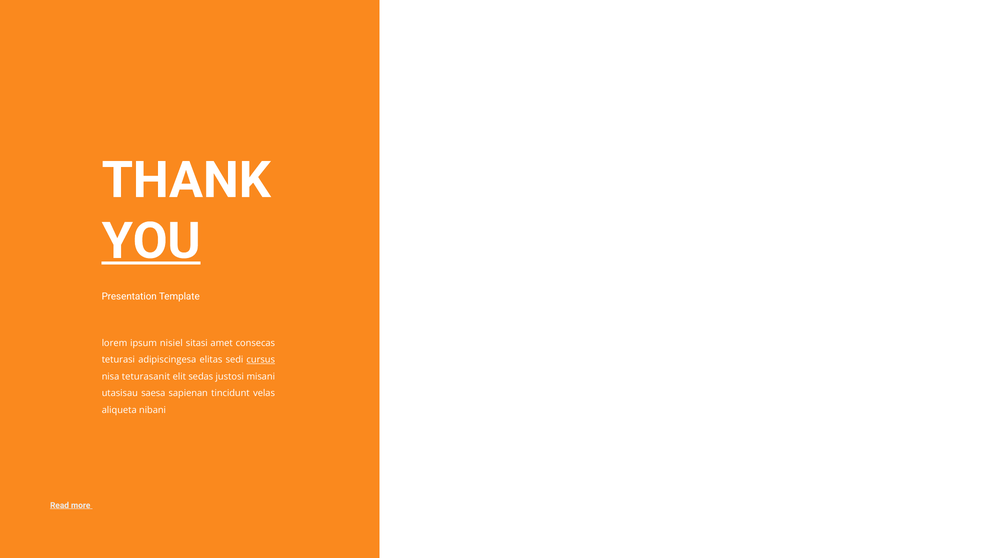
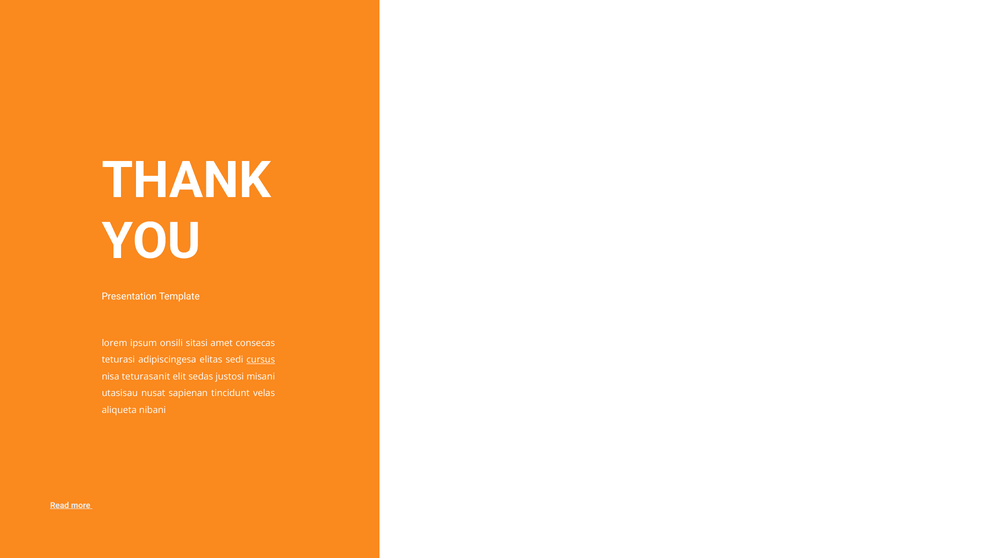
YOU underline: present -> none (151, 241)
nisiel: nisiel -> onsili (171, 343)
saesa: saesa -> nusat (153, 393)
